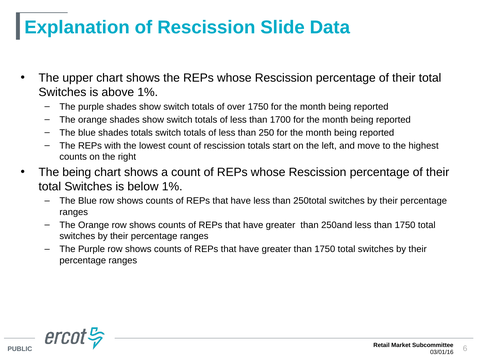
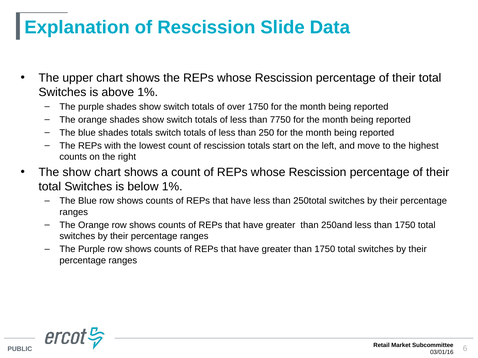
1700: 1700 -> 7750 (280, 120)
The being: being -> show (77, 172)
